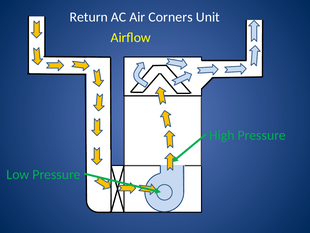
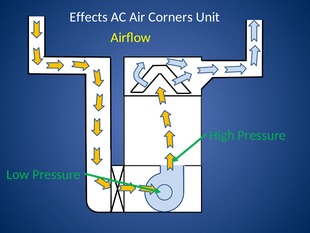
Return: Return -> Effects (89, 17)
